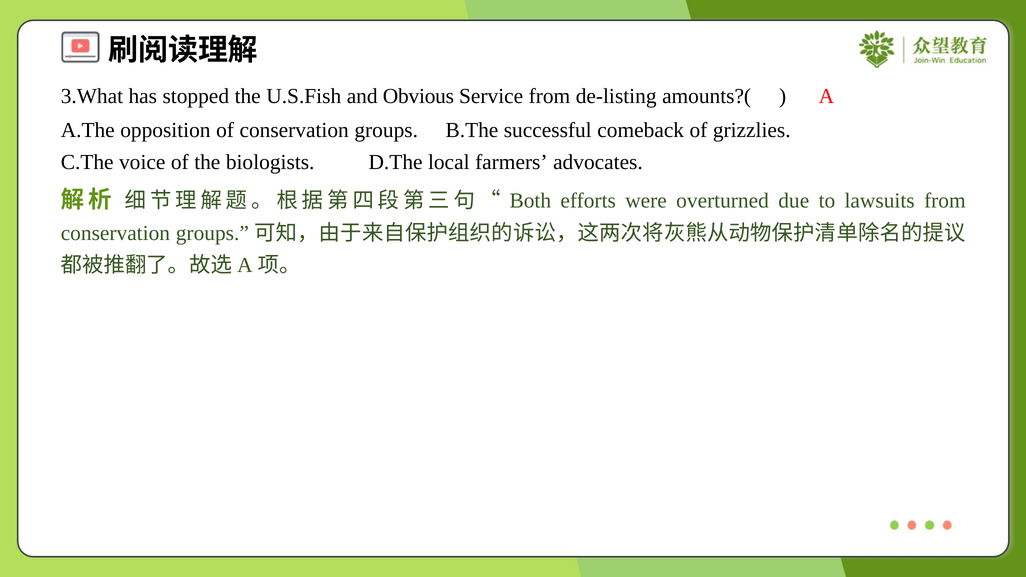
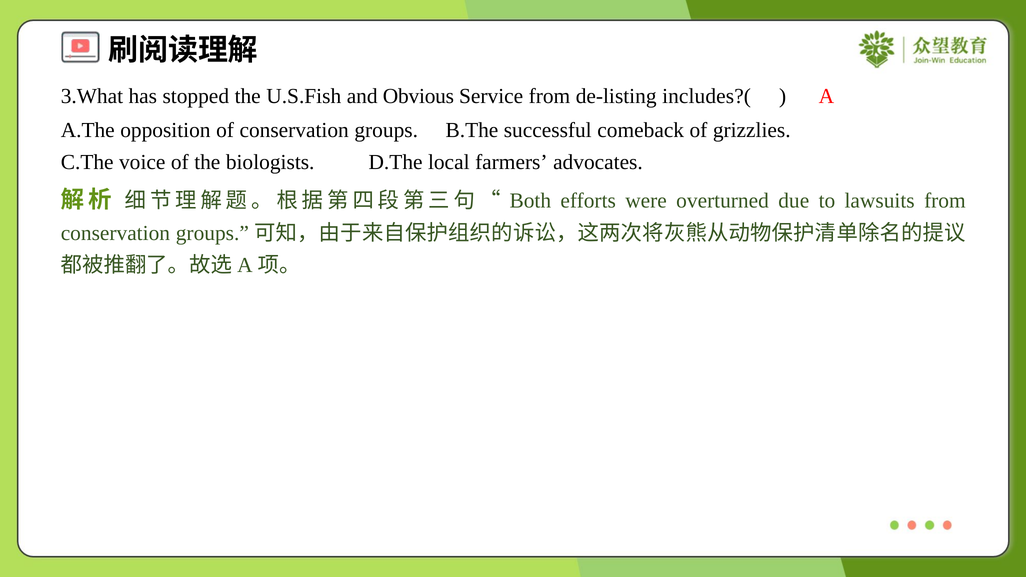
amounts?(: amounts?( -> includes?( (707, 96)
